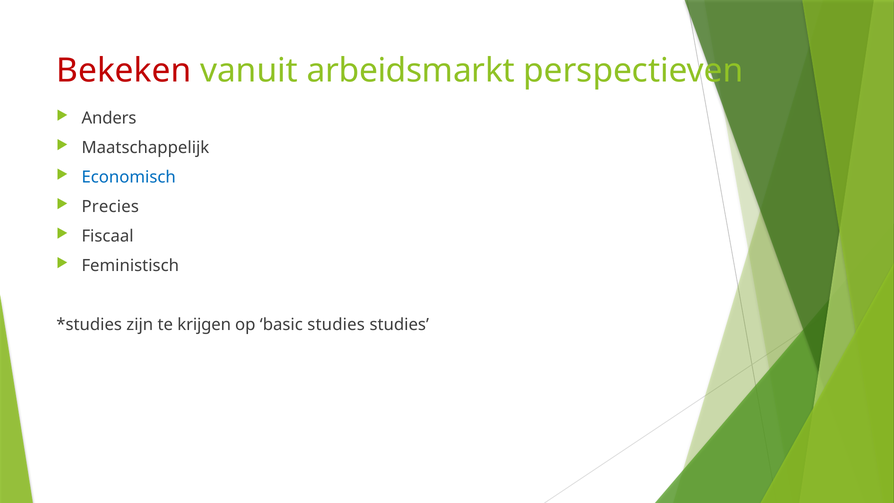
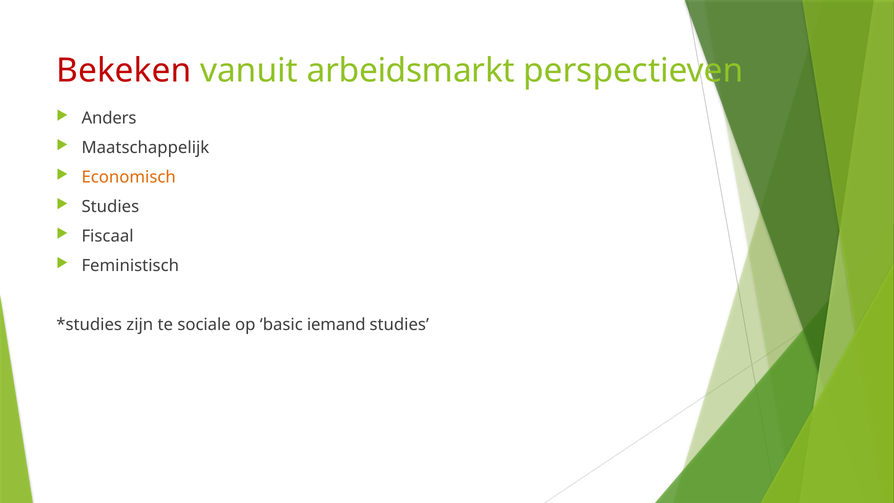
Economisch colour: blue -> orange (129, 177)
Precies: Precies -> Studies (110, 207)
krijgen: krijgen -> sociale (204, 324)
basic studies: studies -> iemand (336, 324)
